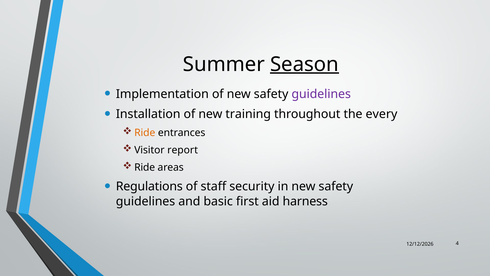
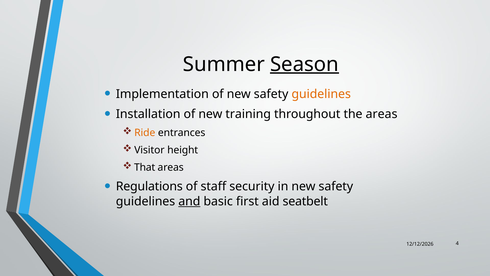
guidelines colour: purple -> orange (321, 94)
the every: every -> areas (382, 114)
report: report -> height (183, 150)
Ride: Ride -> That (145, 167)
and underline: none -> present (189, 201)
harness: harness -> seatbelt (305, 201)
